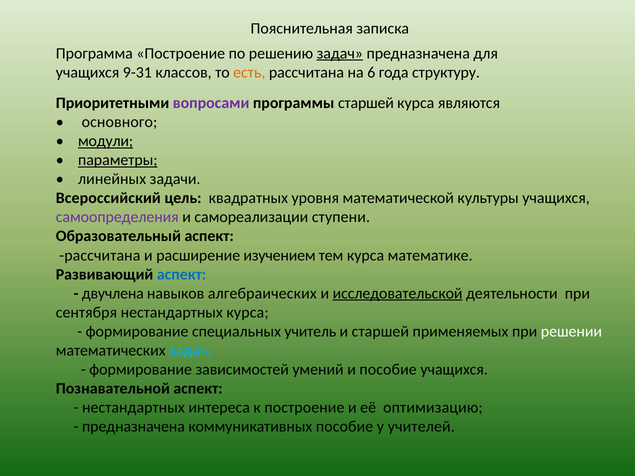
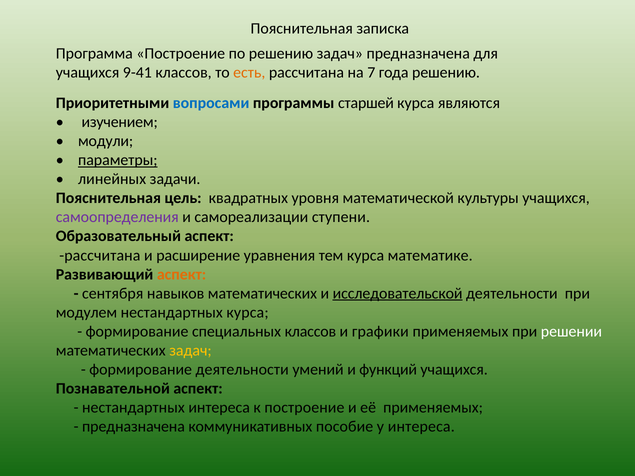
задач underline: present -> none (340, 53)
9-31: 9-31 -> 9-41 (137, 72)
6: 6 -> 7 (371, 72)
года структуру: структуру -> решению (446, 72)
вопросами colour: purple -> blue (211, 103)
основного: основного -> изучением (120, 122)
модули underline: present -> none (106, 141)
Всероссийский: Всероссийский -> Пояснительная (108, 198)
изучением: изучением -> уравнения (279, 255)
аспект colour: blue -> orange (182, 274)
двучлена: двучлена -> сентября (113, 294)
навыков алгебраических: алгебраических -> математических (262, 294)
сентября: сентября -> модулем (86, 313)
специальных учитель: учитель -> классов (310, 332)
и старшей: старшей -> графики (380, 332)
задач colour: light blue -> yellow (190, 351)
формирование зависимостей: зависимостей -> деятельности (242, 370)
и пособие: пособие -> функций (388, 370)
её оптимизацию: оптимизацию -> применяемых (433, 408)
у учителей: учителей -> интереса (421, 427)
